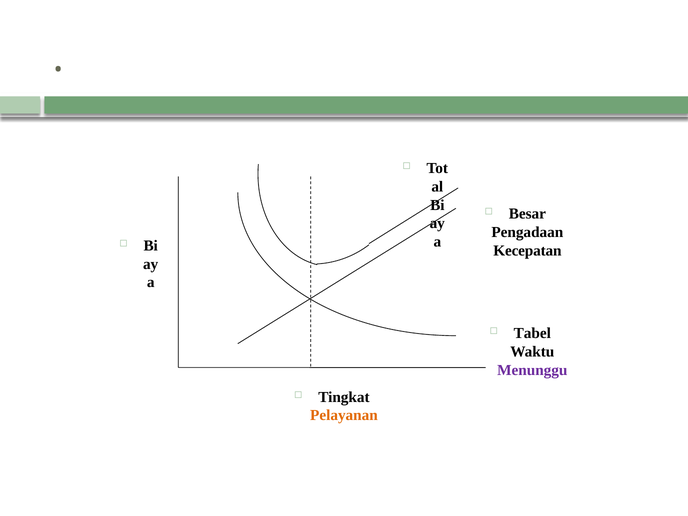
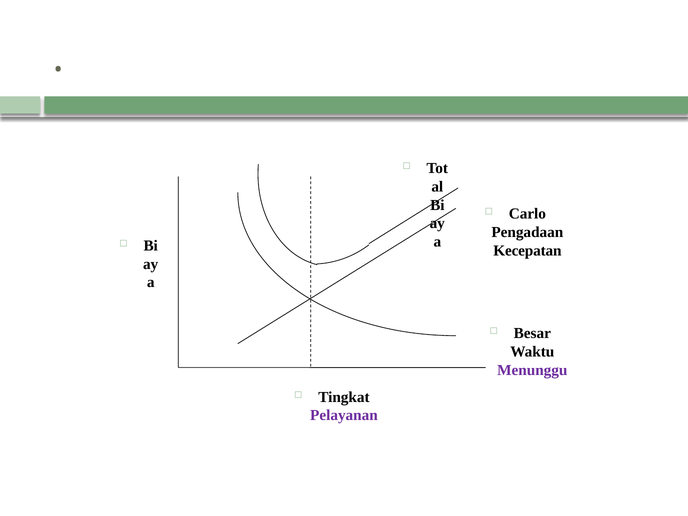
Besar: Besar -> Carlo (527, 214)
Tabel: Tabel -> Besar (532, 333)
Pelayanan colour: orange -> purple (344, 415)
